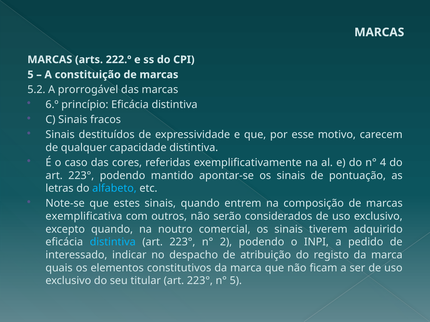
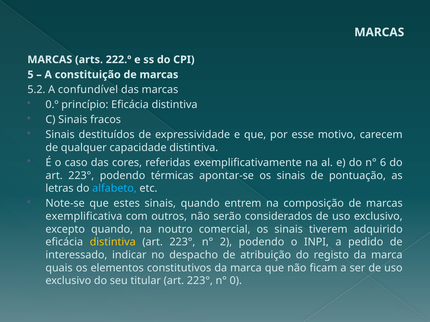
prorrogável: prorrogável -> confundível (88, 90)
6.º: 6.º -> 0.º (52, 105)
4: 4 -> 6 (383, 163)
mantido: mantido -> térmicas (172, 176)
distintiva colour: light blue -> yellow (113, 242)
n° 5: 5 -> 0 (236, 281)
